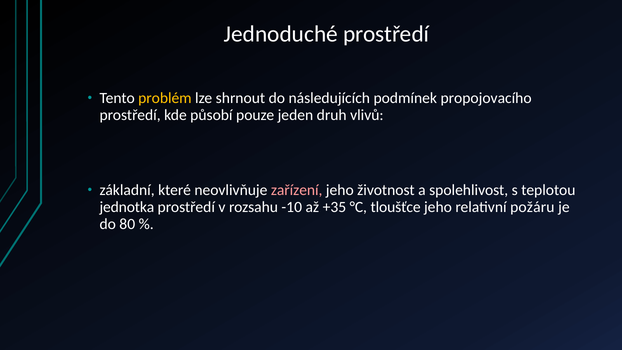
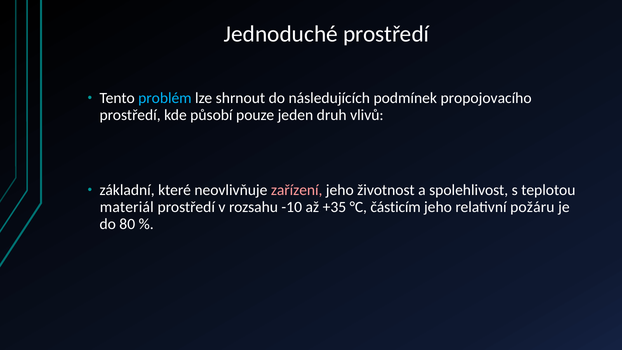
problém colour: yellow -> light blue (165, 98)
jednotka: jednotka -> materiál (127, 207)
tloušťce: tloušťce -> částicím (396, 207)
